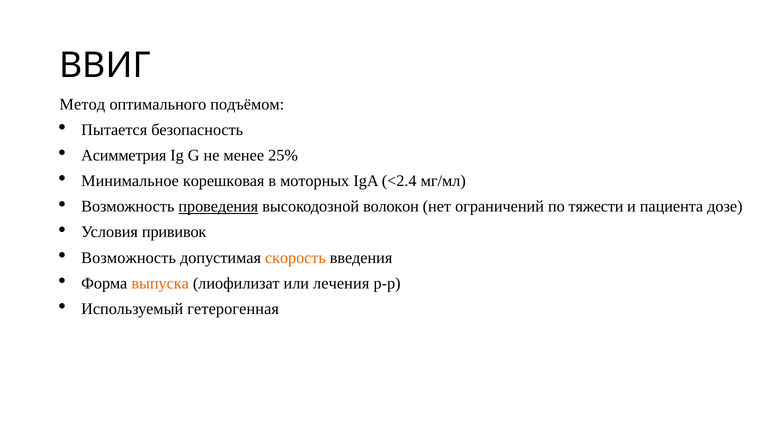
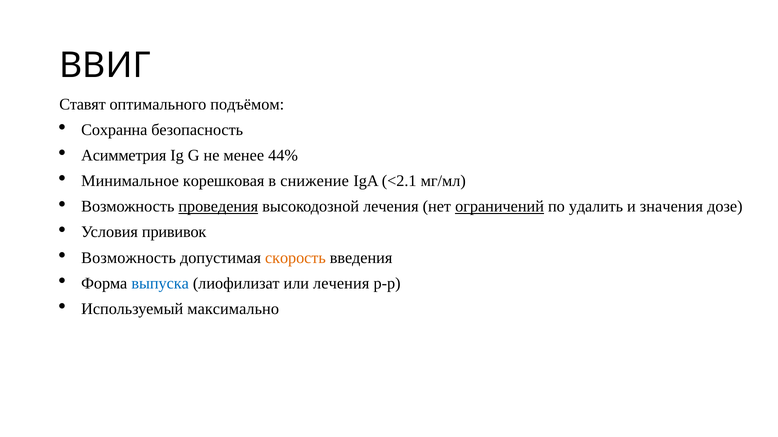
Метод: Метод -> Ставят (82, 104)
Пытается: Пытается -> Сохранна (114, 130)
25%: 25% -> 44% (283, 156)
моторных: моторных -> снижение (315, 181)
<2.4: <2.4 -> <2.1 (399, 181)
высокодозной волокон: волокон -> лечения (391, 207)
ограничений underline: none -> present (500, 207)
тяжести: тяжести -> удалить (596, 207)
пациента: пациента -> значения (671, 207)
выпуска colour: orange -> blue (160, 284)
гетерогенная: гетерогенная -> максимально (233, 309)
